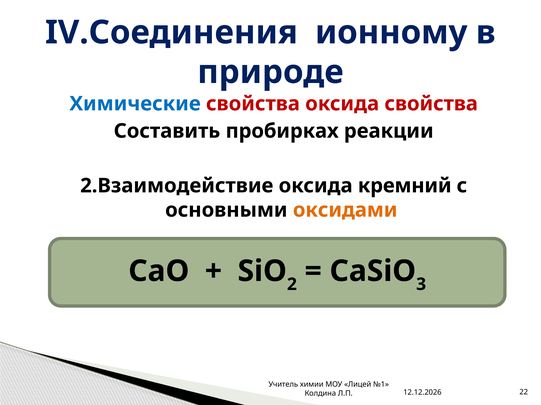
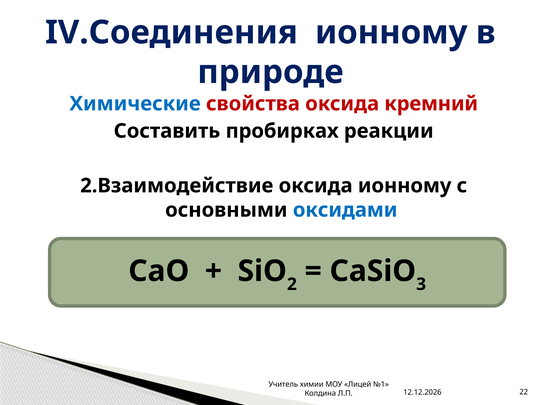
оксида свойства: свойства -> кремний (431, 104)
оксида кремний: кремний -> ионному (405, 186)
оксидами colour: orange -> blue (345, 210)
